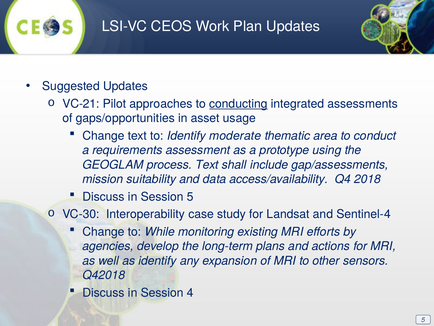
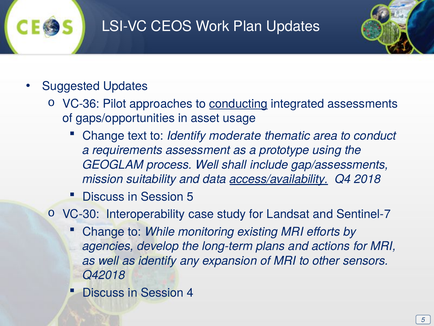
VC-21: VC-21 -> VC-36 (81, 104)
process Text: Text -> Well (207, 165)
access/availability underline: none -> present (279, 179)
Sentinel-4: Sentinel-4 -> Sentinel-7 (364, 214)
